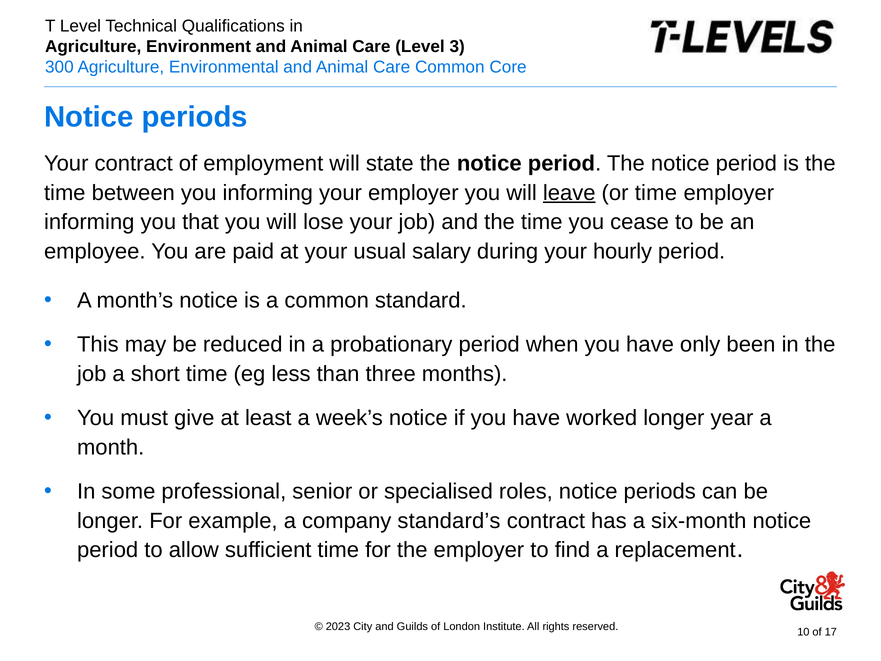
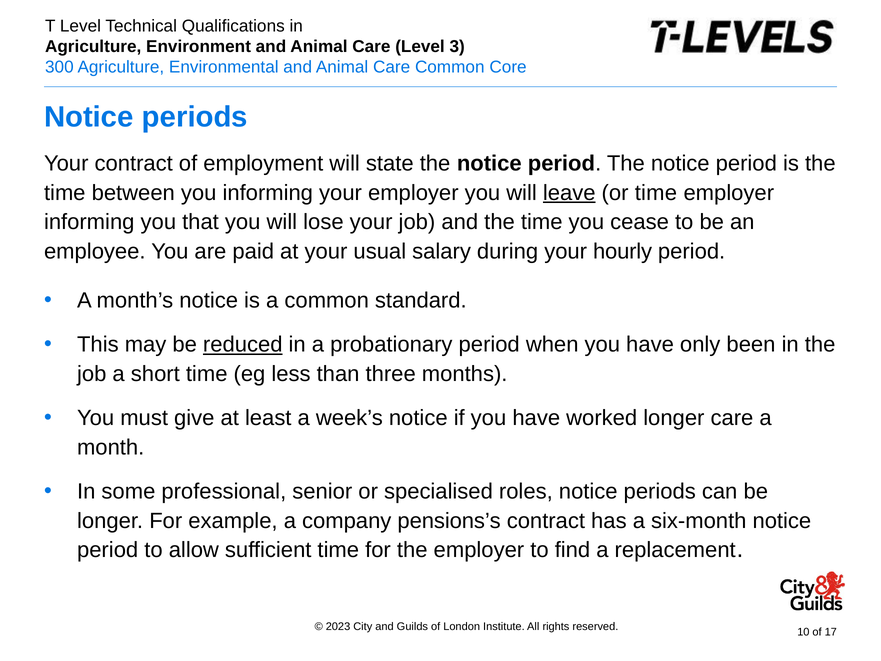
reduced underline: none -> present (243, 345)
longer year: year -> care (732, 418)
standard’s: standard’s -> pensions’s (449, 521)
